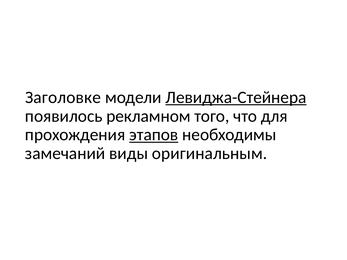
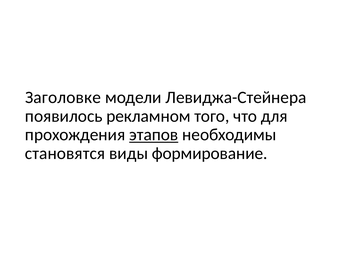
Левиджа-Стейнера underline: present -> none (236, 97)
замечаний: замечаний -> становятся (65, 154)
оригинальным: оригинальным -> формирование (210, 154)
